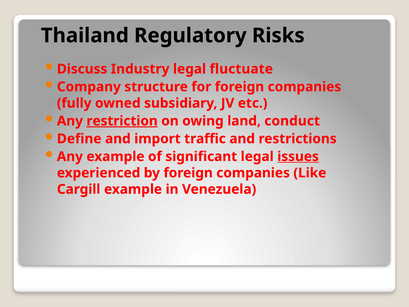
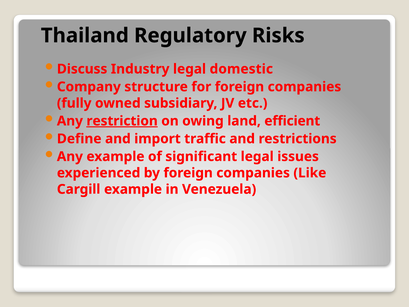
fluctuate: fluctuate -> domestic (241, 69)
conduct: conduct -> efficient (292, 121)
issues underline: present -> none (298, 156)
